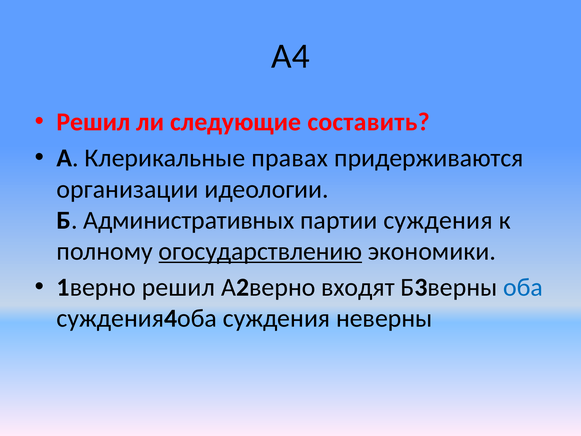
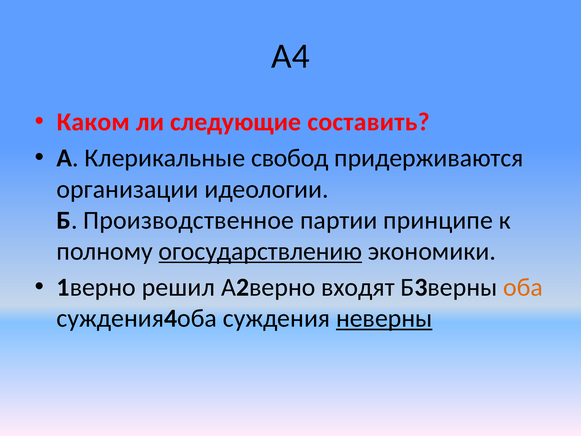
Решил: Решил -> Каком (93, 122)
правах: правах -> свобод (290, 158)
Административных: Административных -> Производственное (189, 220)
партии суждения: суждения -> принципе (438, 220)
оба colour: blue -> orange (523, 287)
неверны underline: none -> present (384, 318)
